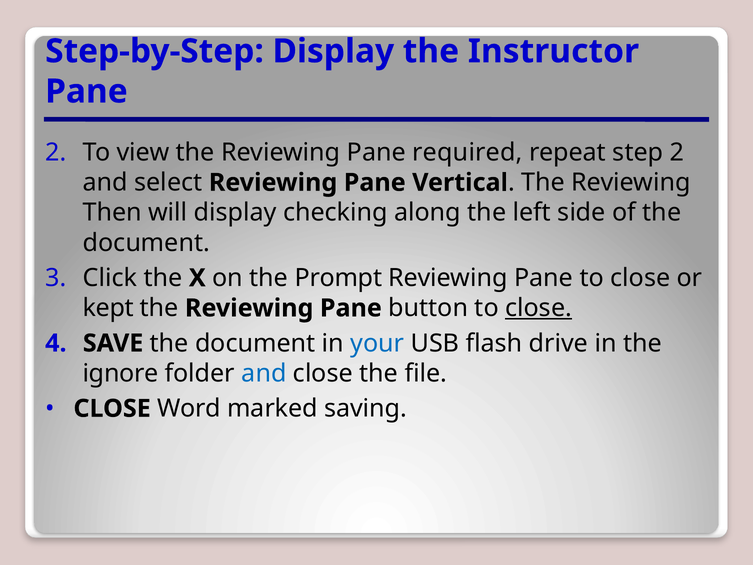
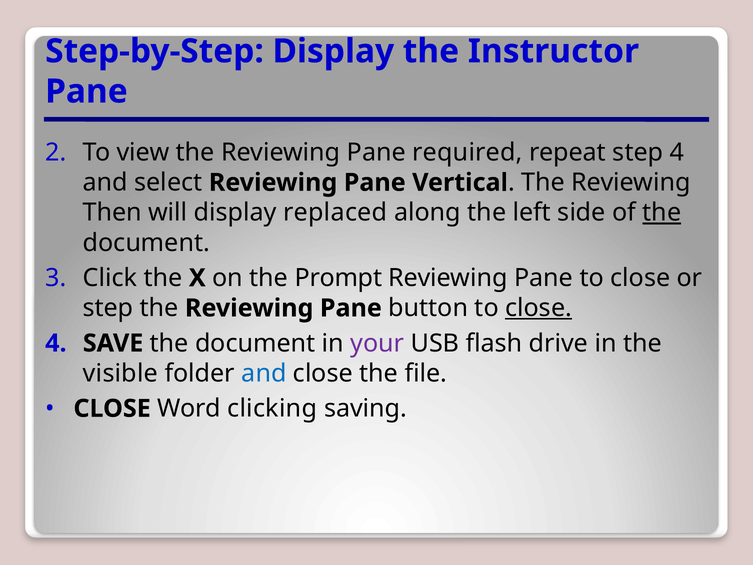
step 2: 2 -> 4 (677, 152)
checking: checking -> replaced (335, 213)
the underline: none -> present (662, 213)
kept: kept -> step (108, 308)
your colour: blue -> purple (377, 343)
ignore: ignore -> visible (120, 373)
marked: marked -> clicking (272, 408)
